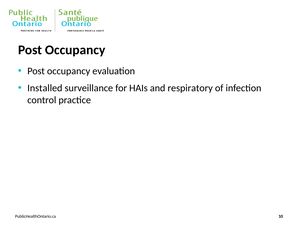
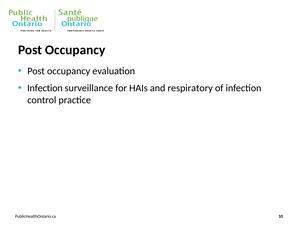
Installed: Installed -> Infection (45, 88)
